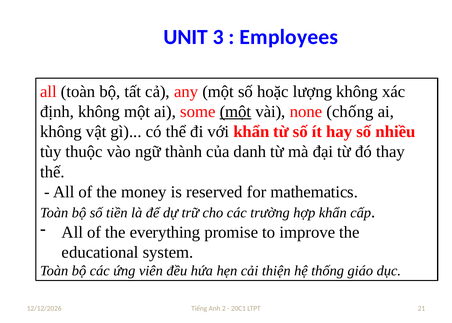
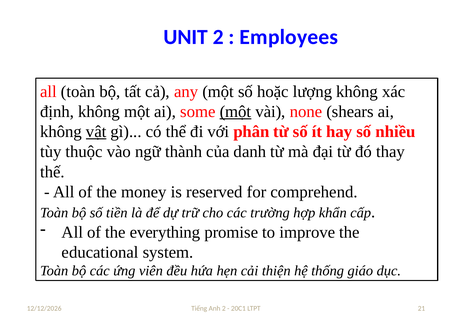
UNIT 3: 3 -> 2 (218, 37)
chống: chống -> shears (350, 112)
vật underline: none -> present (96, 132)
với khẩn: khẩn -> phân (251, 132)
mathematics: mathematics -> comprehend (314, 192)
